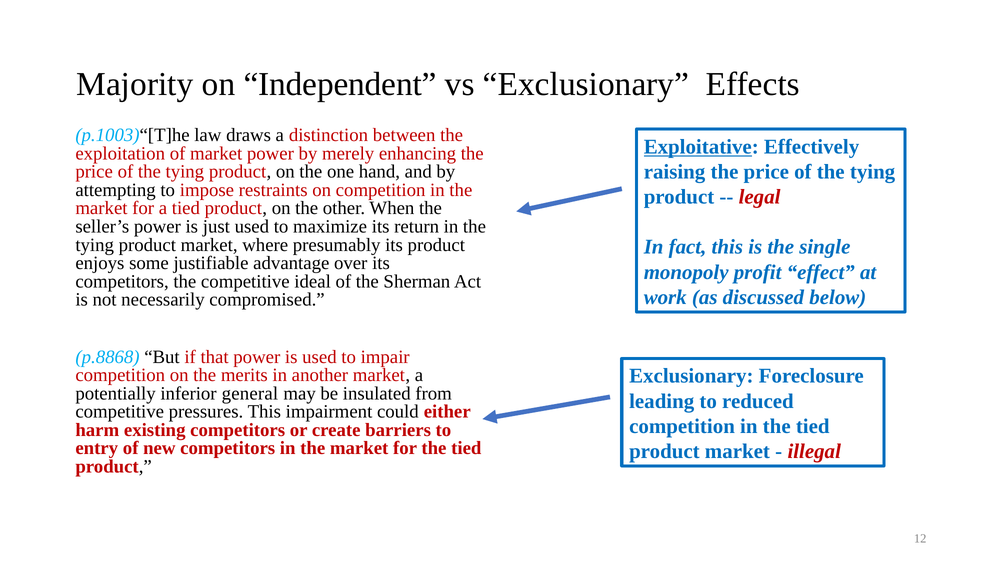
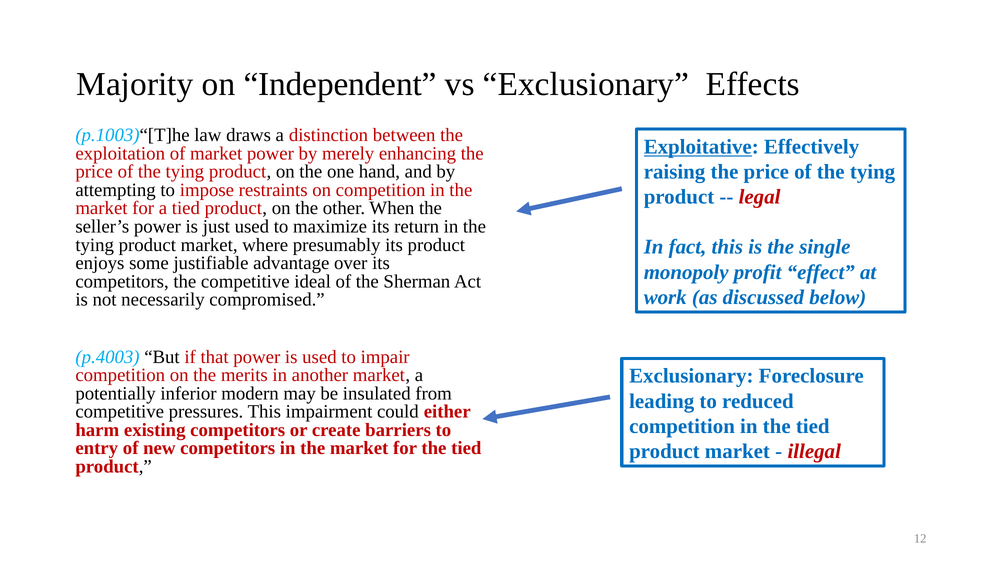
p.8868: p.8868 -> p.4003 (108, 357)
general: general -> modern (250, 394)
